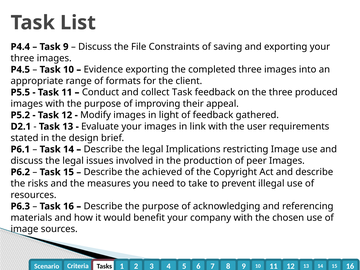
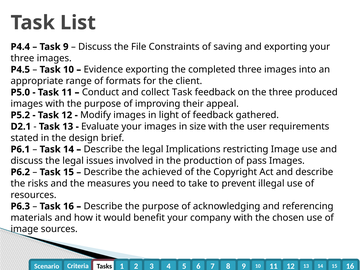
P5.5: P5.5 -> P5.0 (20, 92)
link: link -> size (198, 127)
peer: peer -> pass (257, 161)
